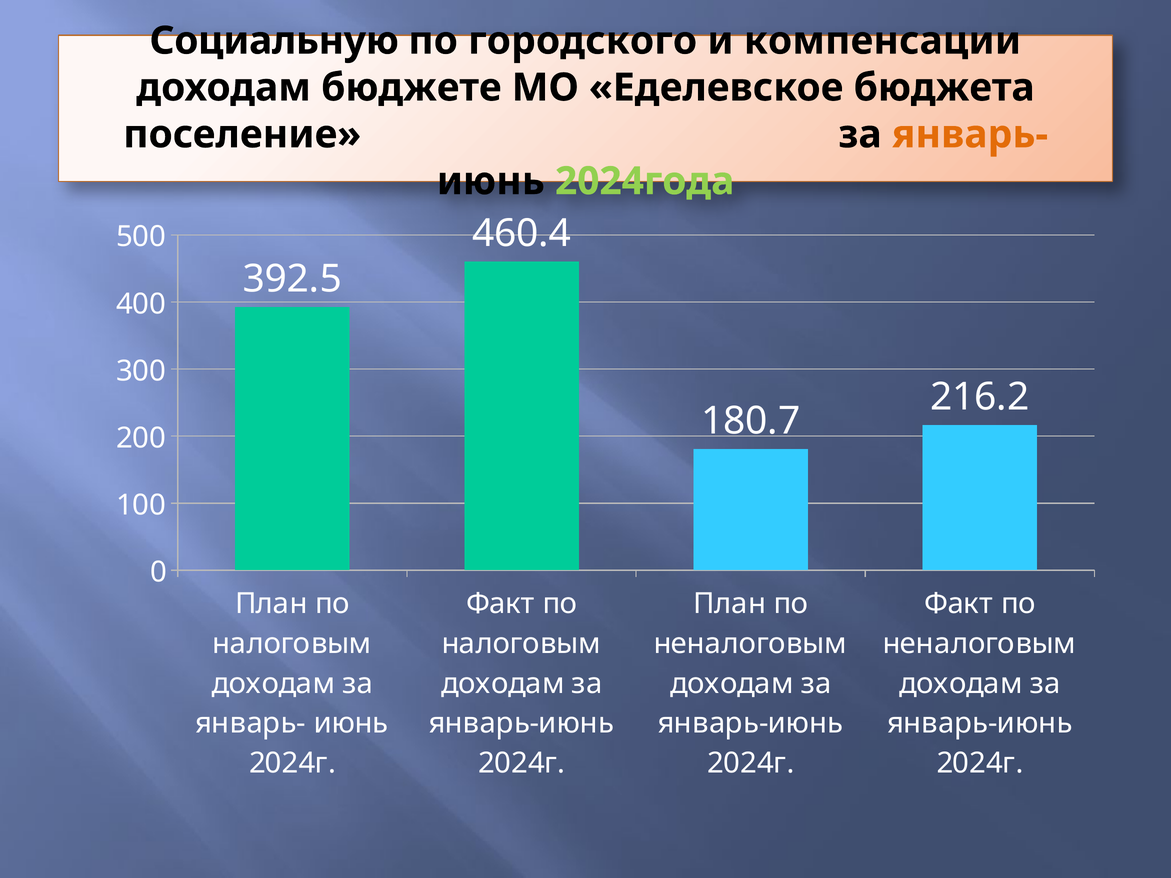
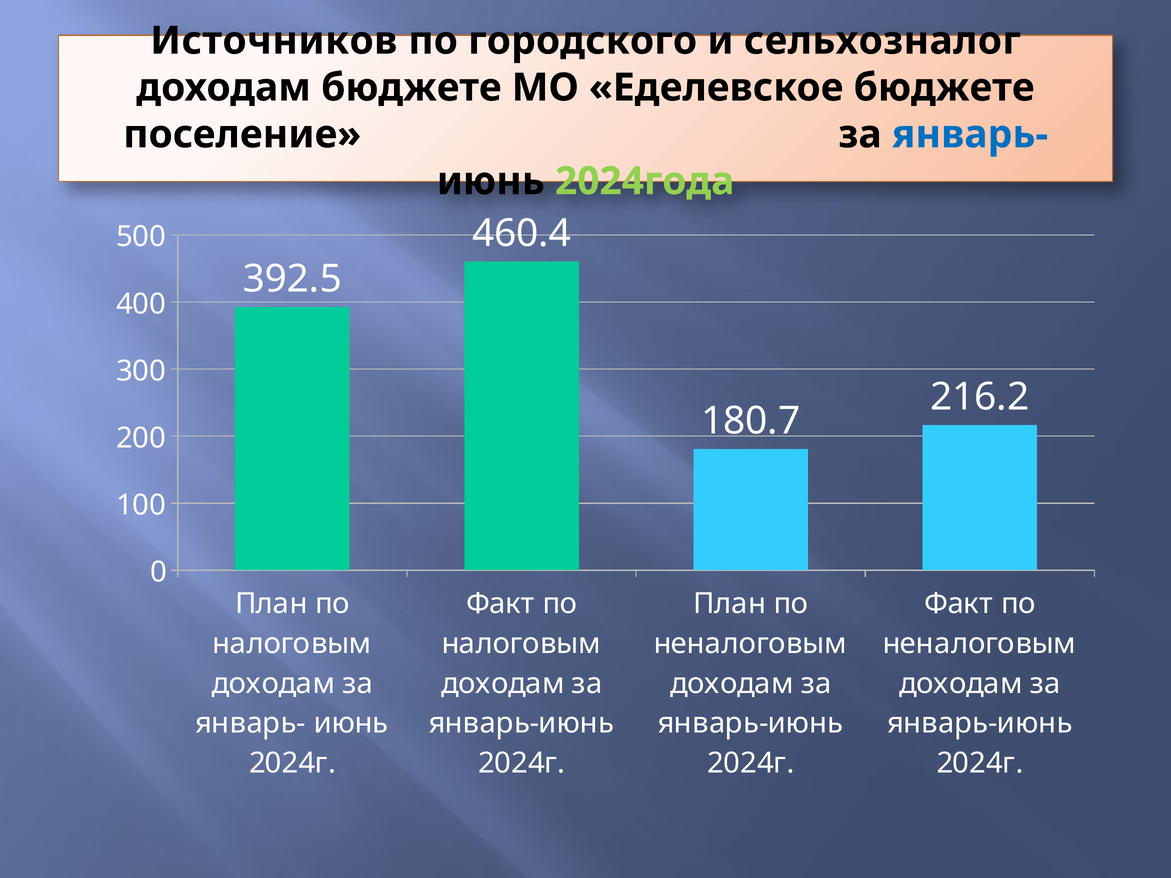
Социальную: Социальную -> Источников (274, 41)
компенсации: компенсации -> сельхозналог (882, 41)
Еделевское бюджета: бюджета -> бюджете (944, 88)
январь- colour: orange -> blue (970, 135)
